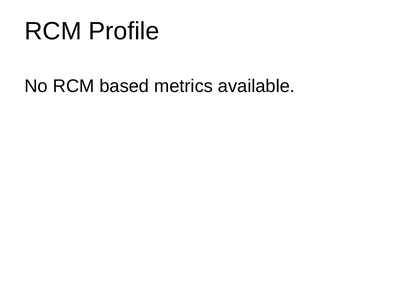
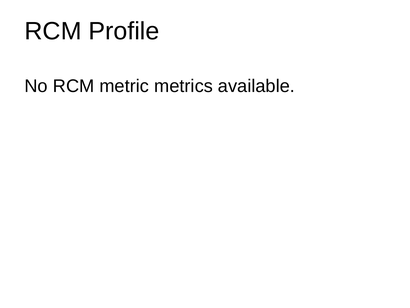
based: based -> metric (124, 86)
